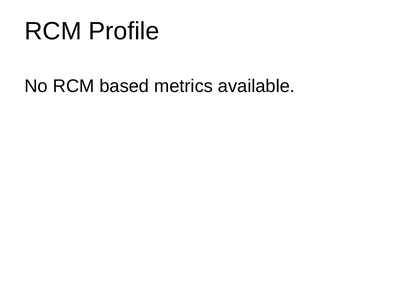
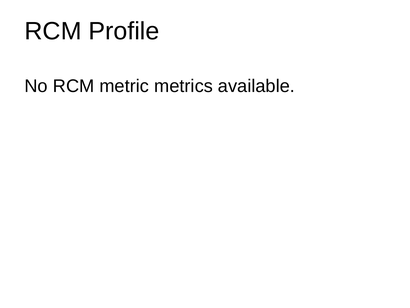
based: based -> metric (124, 86)
